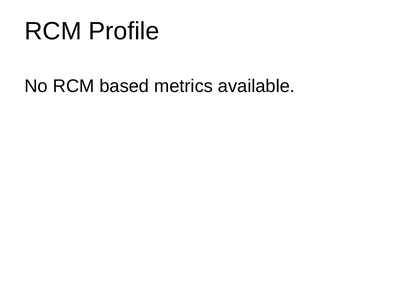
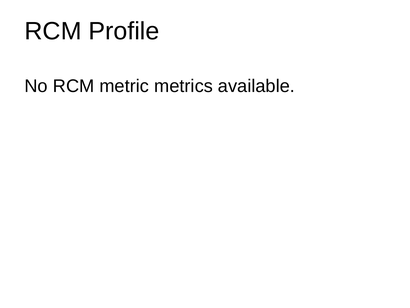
based: based -> metric (124, 86)
